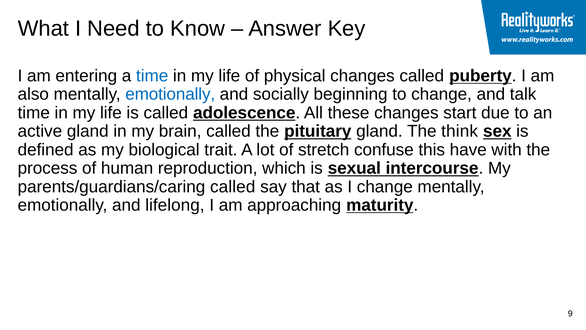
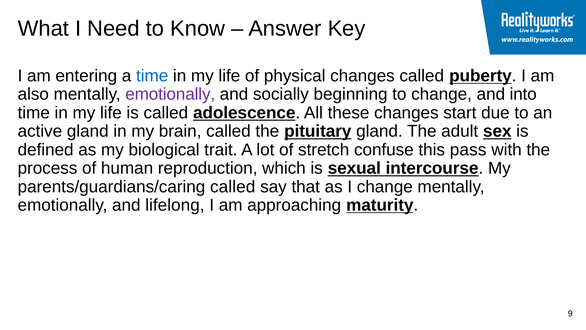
emotionally colour: blue -> purple (170, 94)
talk: talk -> into (523, 94)
think: think -> adult (460, 131)
have: have -> pass (468, 150)
